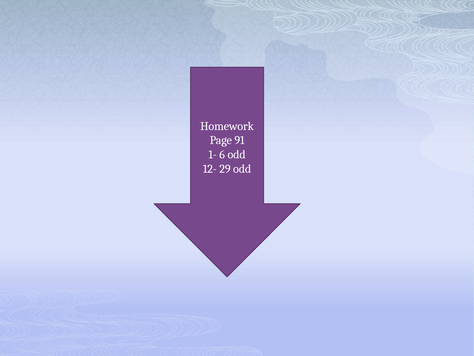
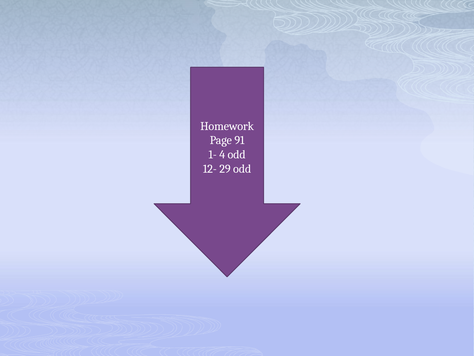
6: 6 -> 4 (222, 154)
